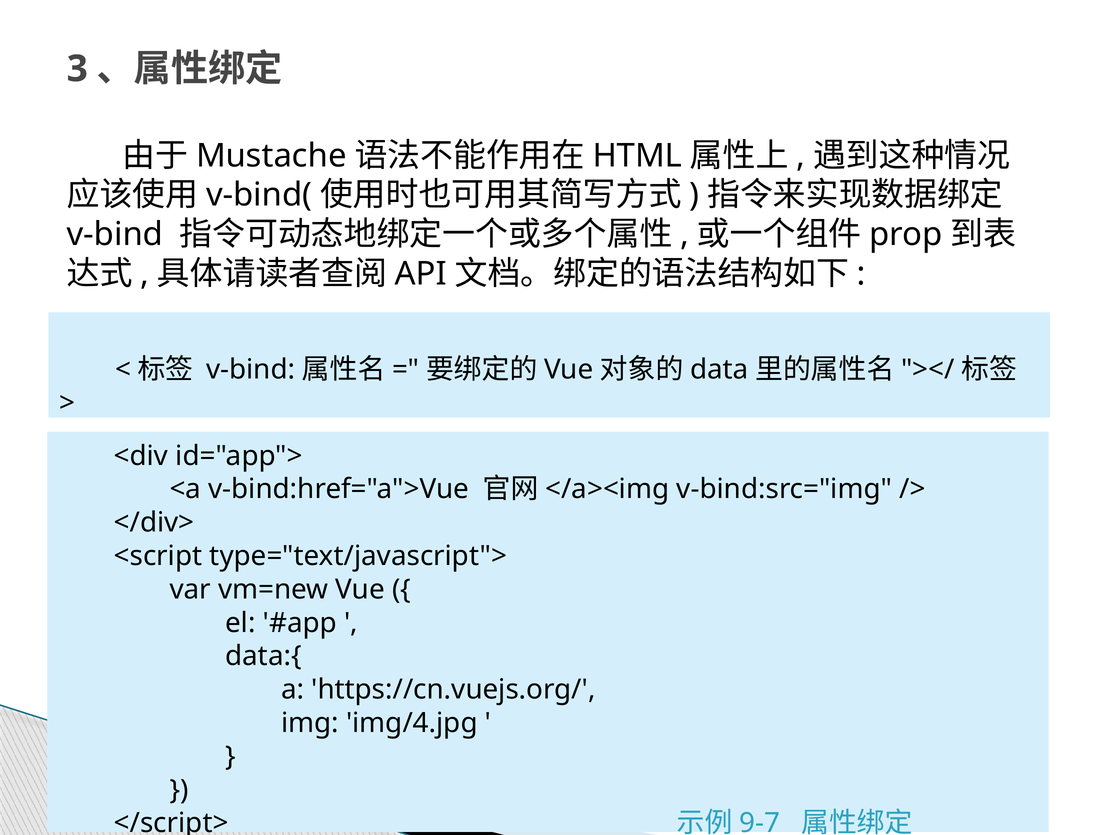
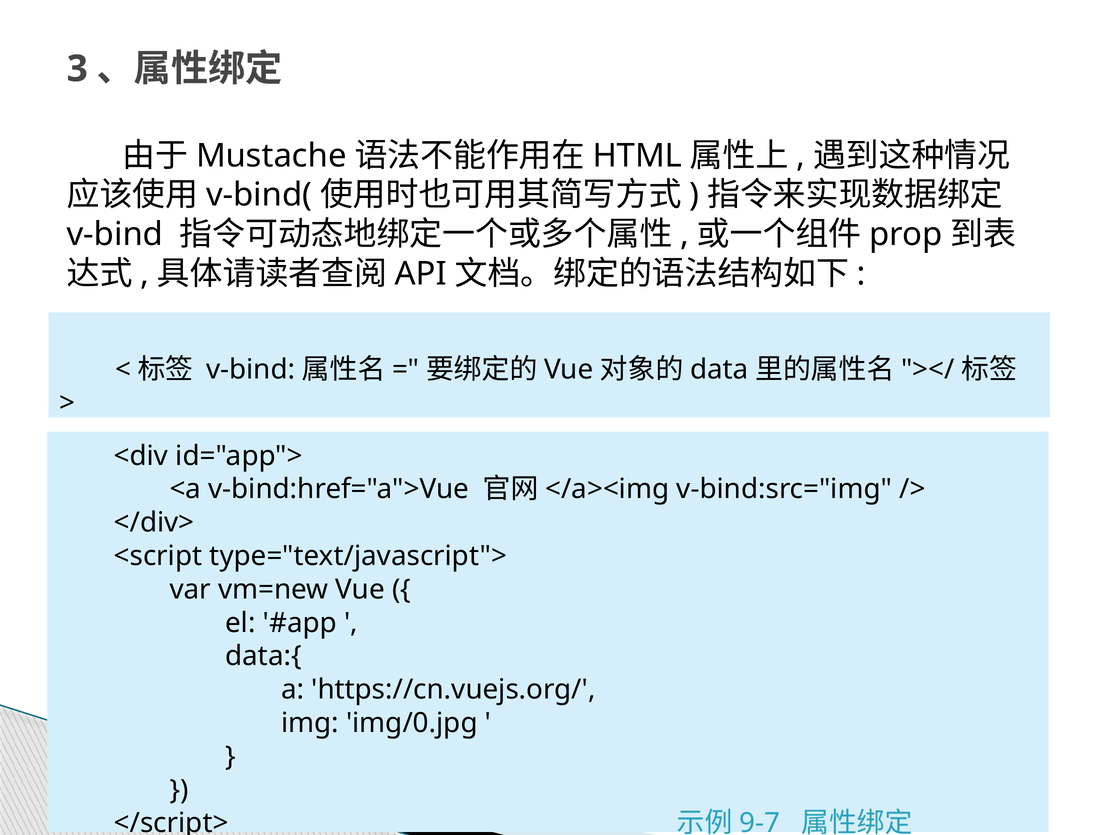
img/4.jpg: img/4.jpg -> img/0.jpg (412, 724)
